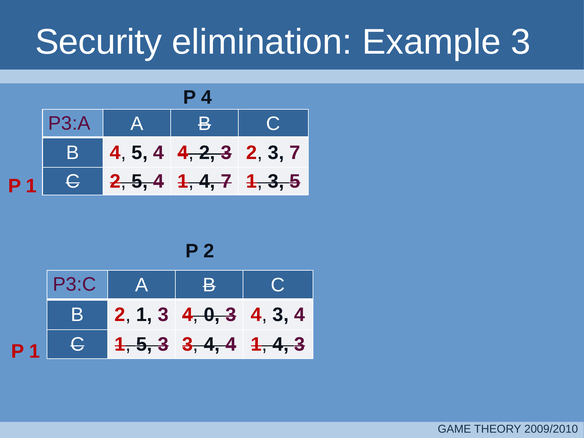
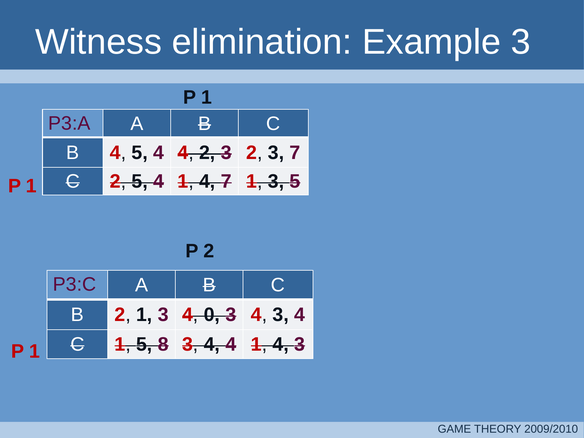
Security: Security -> Witness (98, 42)
4: 4 -> 1 (207, 97)
5 3: 3 -> 8 (163, 345)
